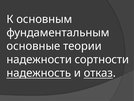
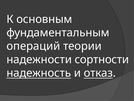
основные: основные -> операций (33, 46)
